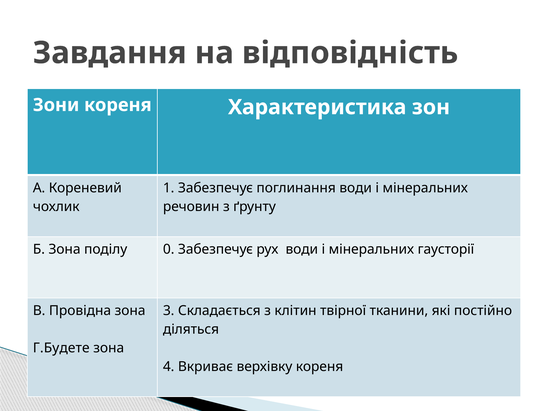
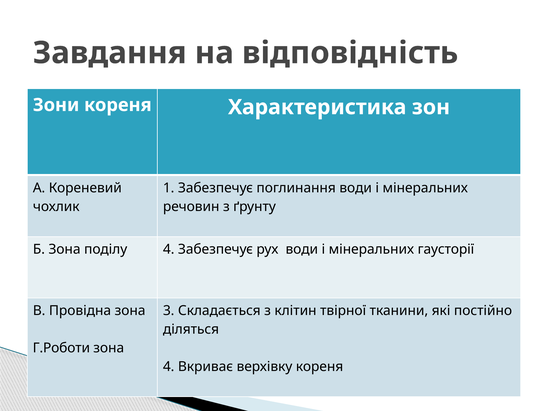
поділу 0: 0 -> 4 (169, 249)
Г.Будете: Г.Будете -> Г.Роботи (61, 348)
